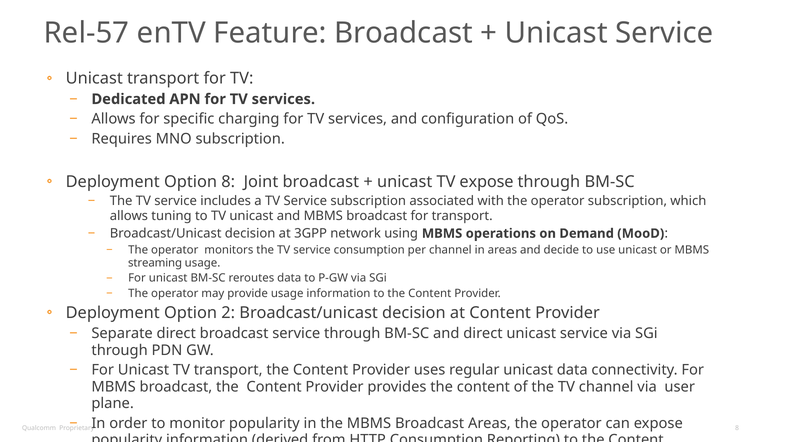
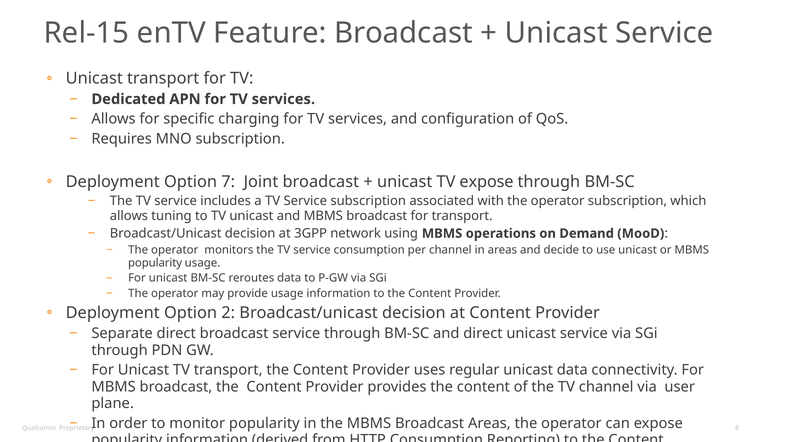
Rel-57: Rel-57 -> Rel-15 (86, 33)
Option 8: 8 -> 7 (228, 181)
streaming: streaming -> popularity (155, 263)
